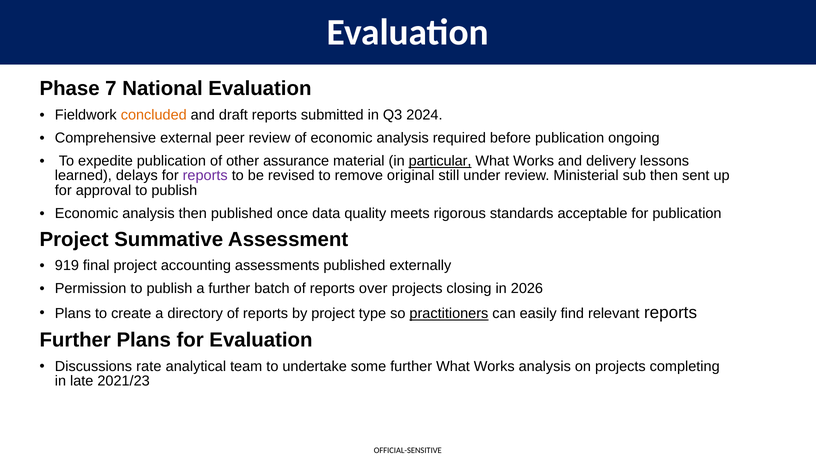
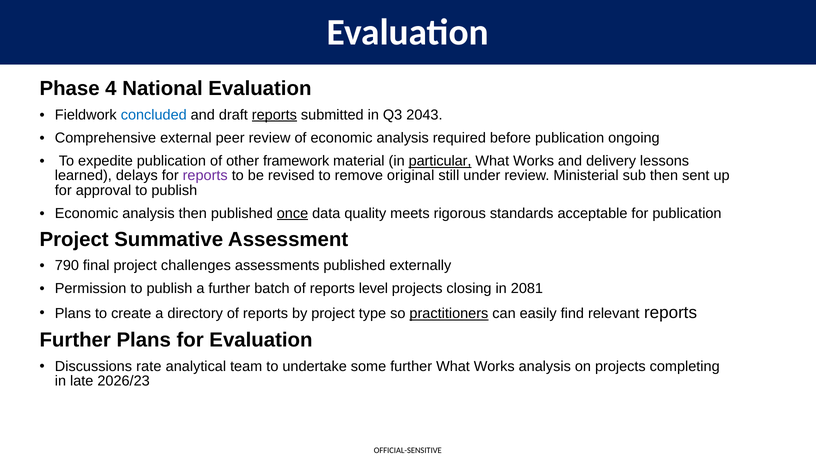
7: 7 -> 4 (111, 89)
concluded colour: orange -> blue (154, 115)
reports underline: none -> present (274, 115)
2024: 2024 -> 2043 (424, 115)
assurance: assurance -> framework (296, 161)
once underline: none -> present (293, 213)
919: 919 -> 790 (67, 266)
accounting: accounting -> challenges (196, 266)
over: over -> level (373, 289)
2026: 2026 -> 2081 (527, 289)
2021/23: 2021/23 -> 2026/23 (124, 381)
